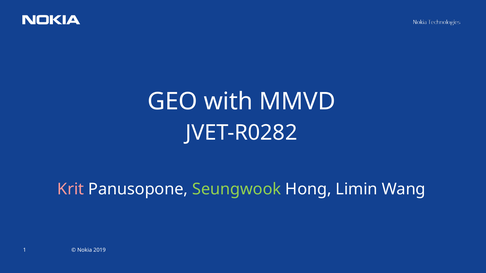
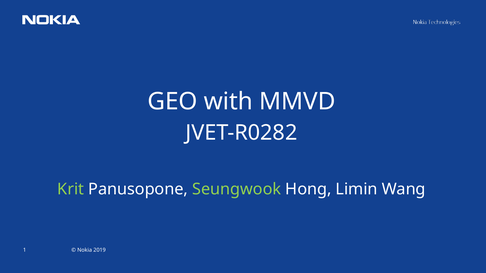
Krit colour: pink -> light green (71, 189)
